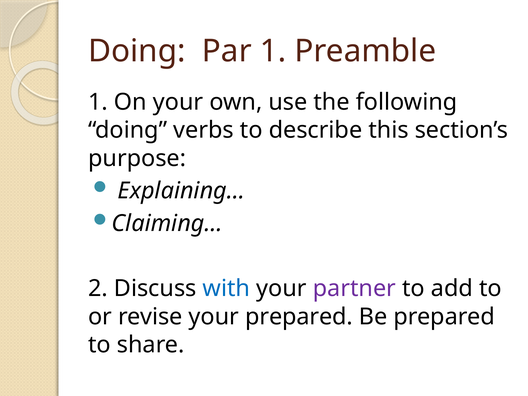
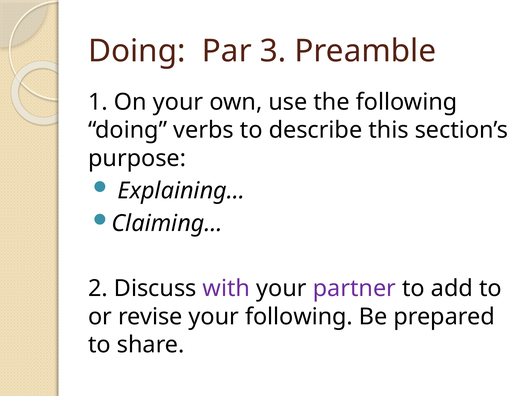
Par 1: 1 -> 3 (273, 51)
with colour: blue -> purple (226, 289)
your prepared: prepared -> following (299, 317)
